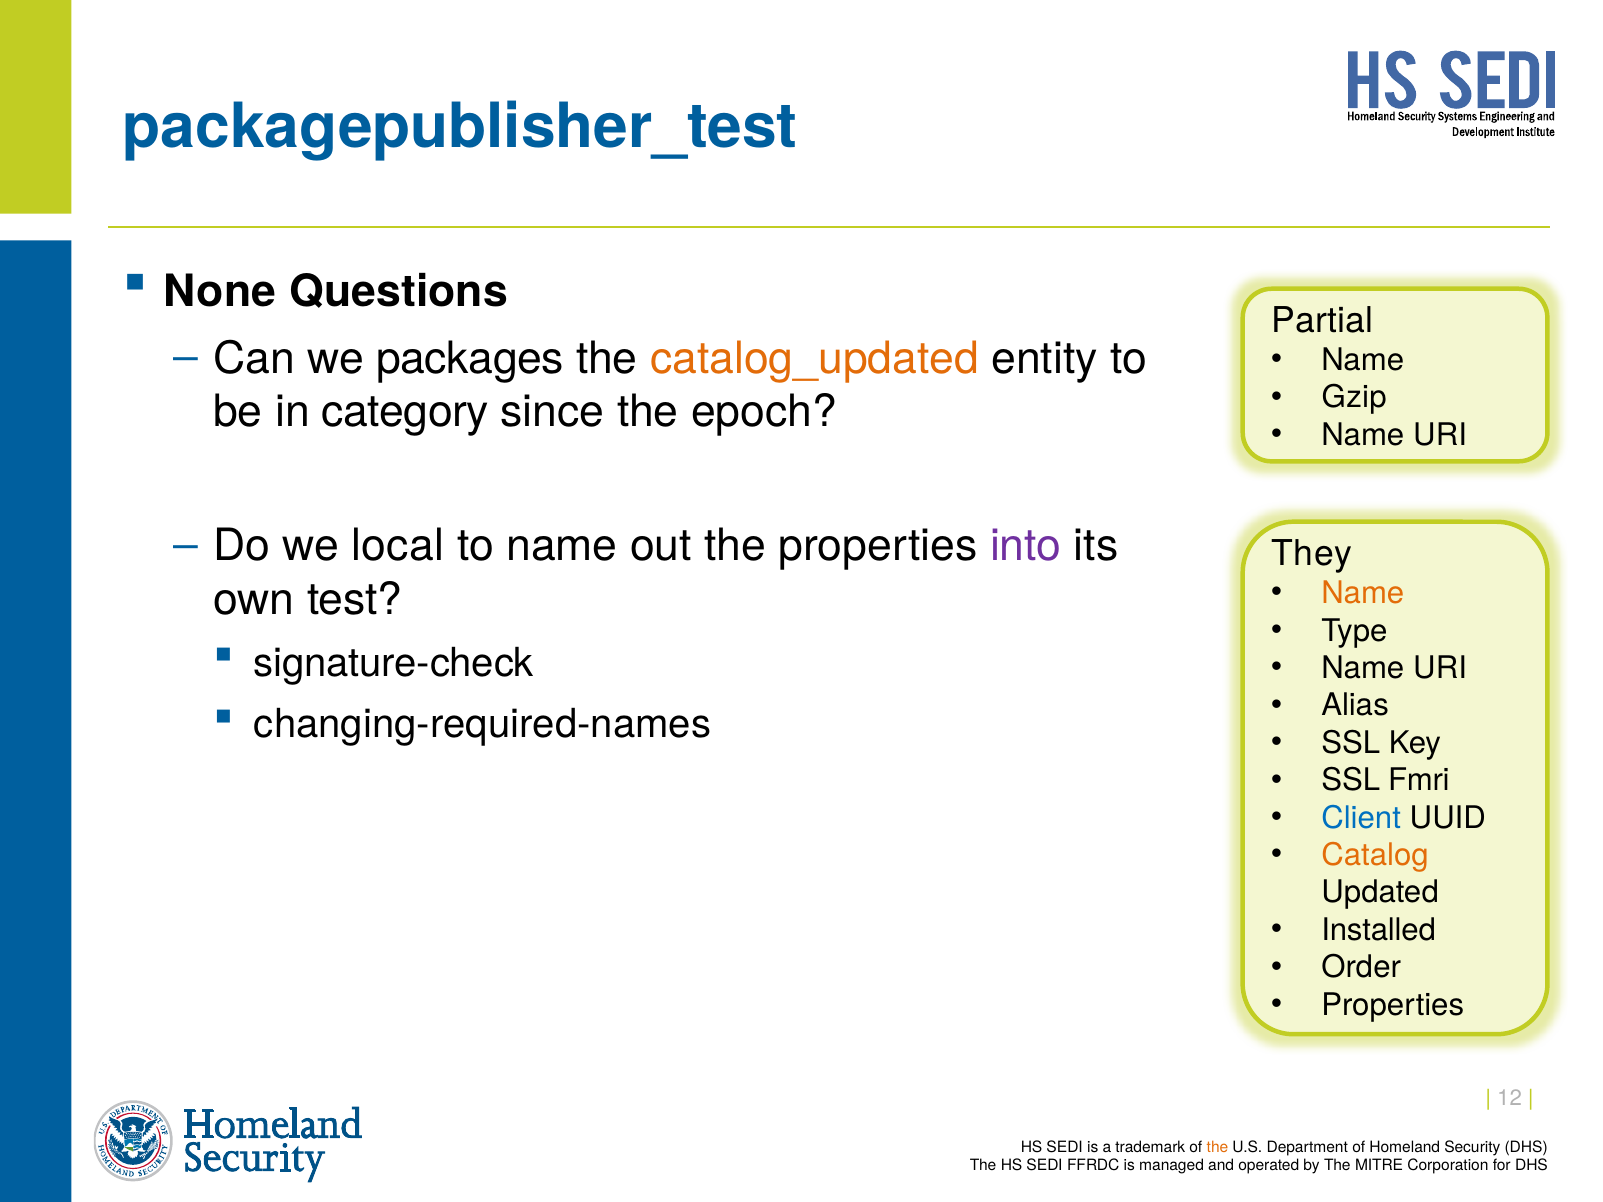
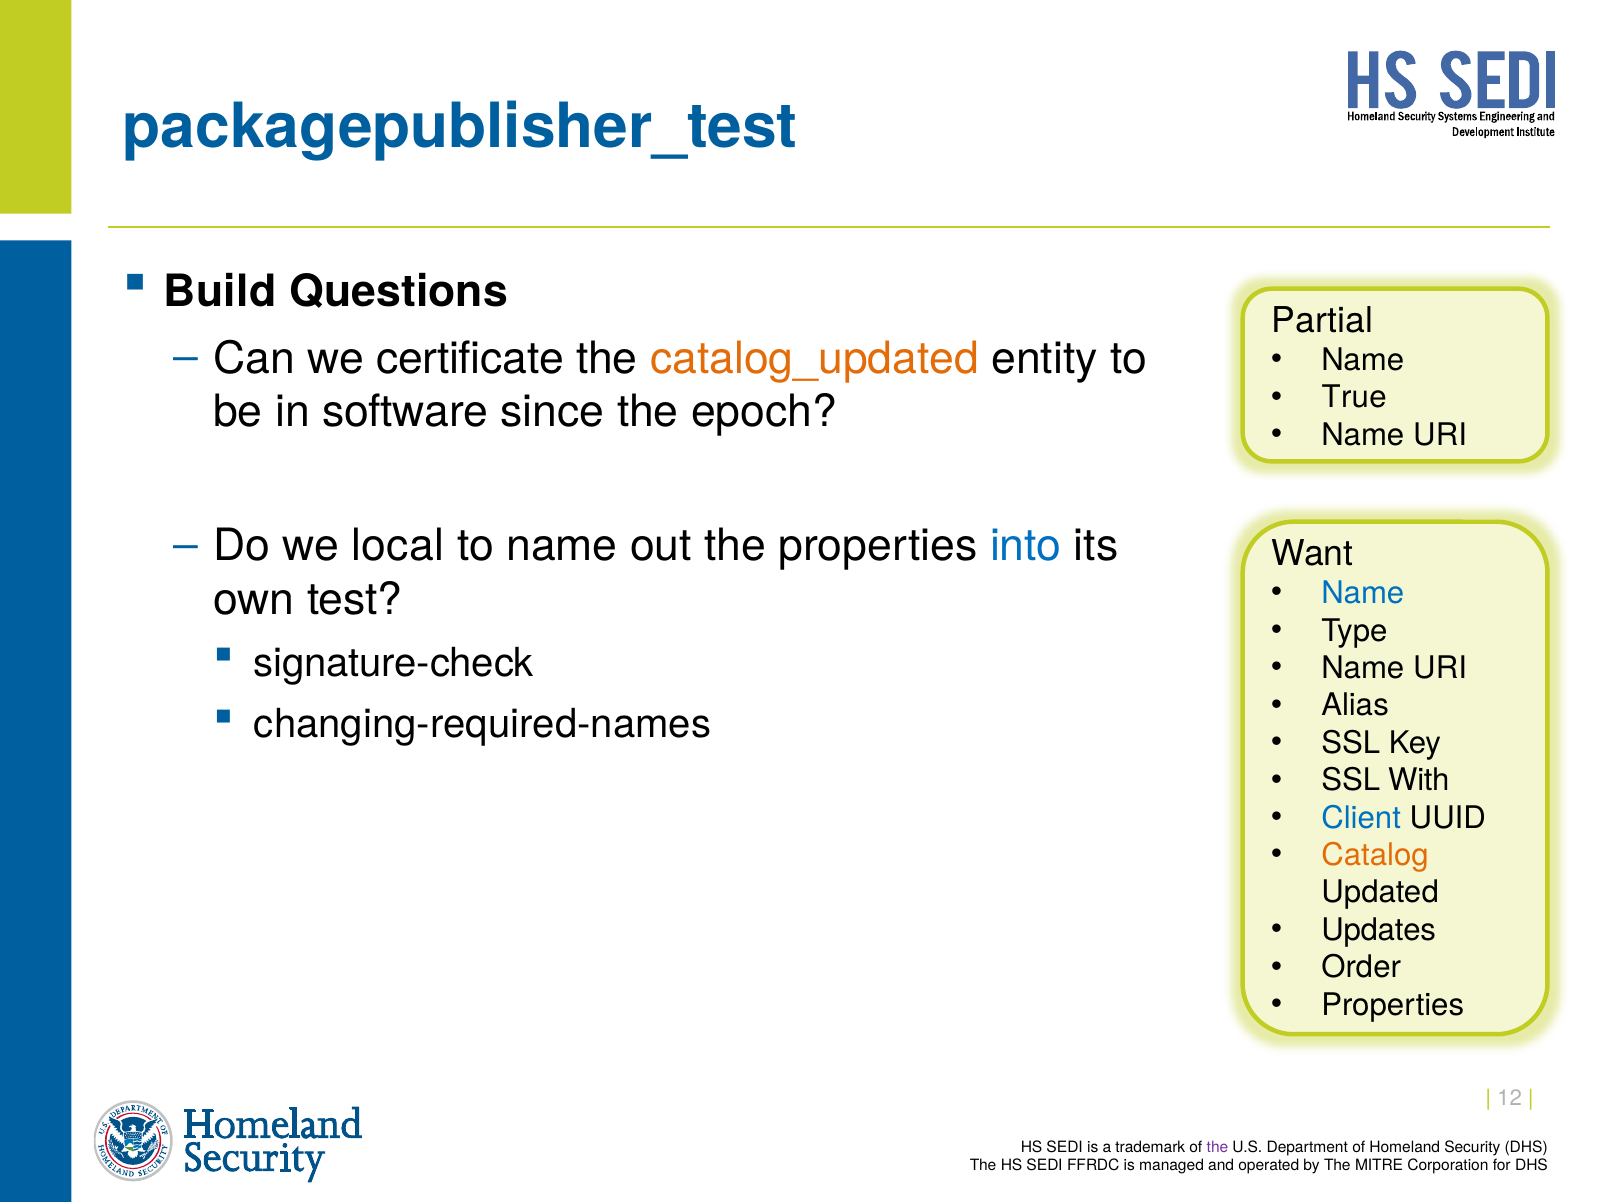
None: None -> Build (220, 292)
packages: packages -> certificate (470, 359)
Gzip: Gzip -> True (1354, 398)
category: category -> software (405, 412)
into colour: purple -> blue (1026, 546)
They: They -> Want (1312, 554)
Name colour: orange -> blue (1363, 593)
Fmri: Fmri -> With (1419, 781)
Installed: Installed -> Updates (1379, 930)
the colour: orange -> purple (1218, 1147)
